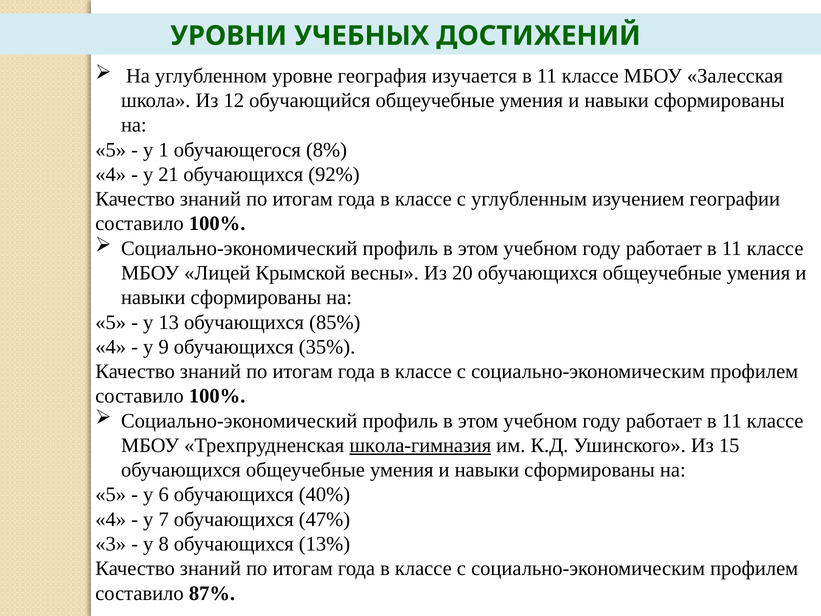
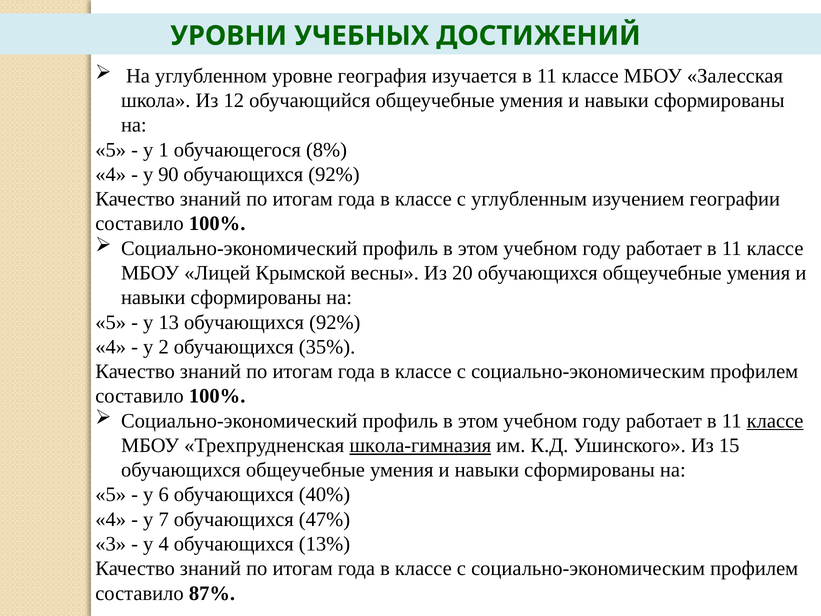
21: 21 -> 90 (168, 174)
13 обучающихся 85%: 85% -> 92% (335, 322)
9: 9 -> 2 (164, 347)
классе underline: none -> present (775, 421)
у 8: 8 -> 4 (164, 544)
